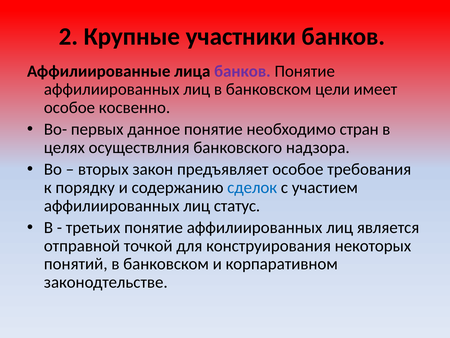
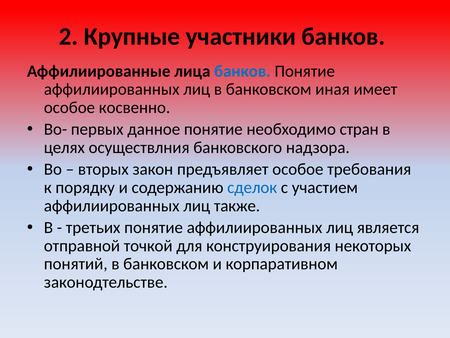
банков colour: purple -> blue (242, 71)
цели: цели -> иная (332, 89)
статус: статус -> также (237, 206)
